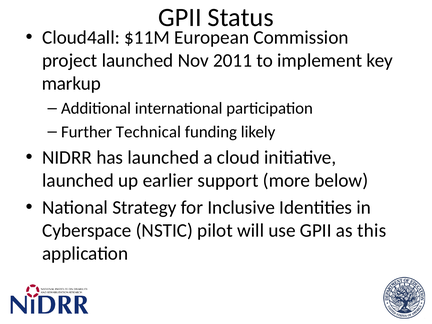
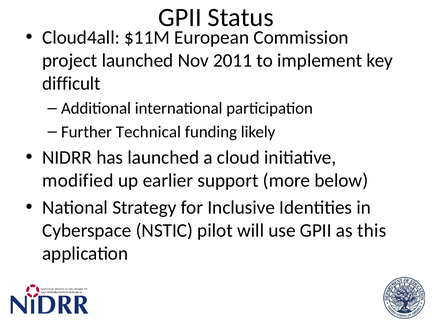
markup: markup -> difficult (71, 84)
launched: launched -> modified (78, 181)
